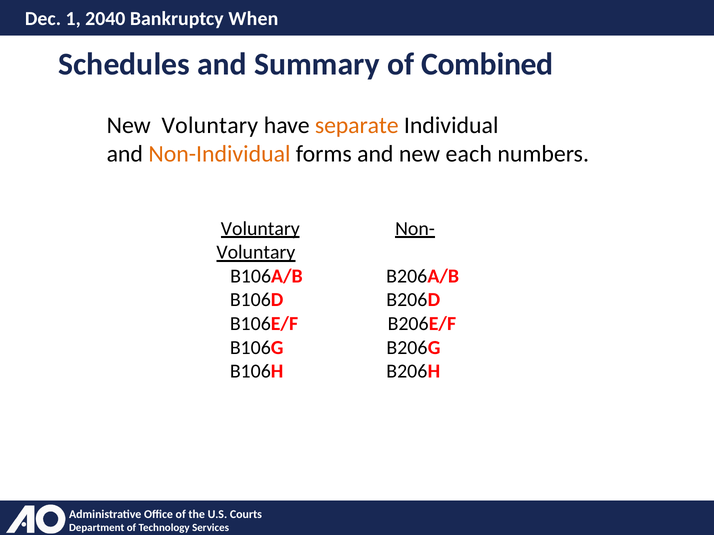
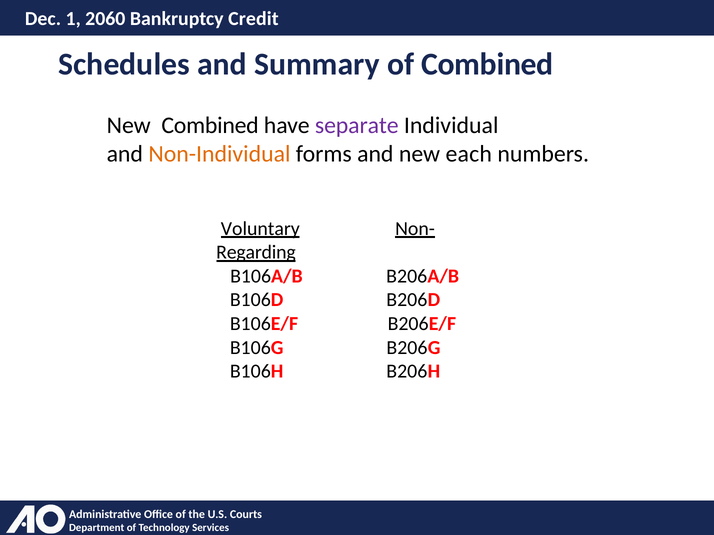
2040: 2040 -> 2060 (105, 18)
When: When -> Credit (253, 18)
New Voluntary: Voluntary -> Combined (210, 126)
separate colour: orange -> purple (357, 126)
Voluntary: Voluntary -> Regarding (256, 253)
